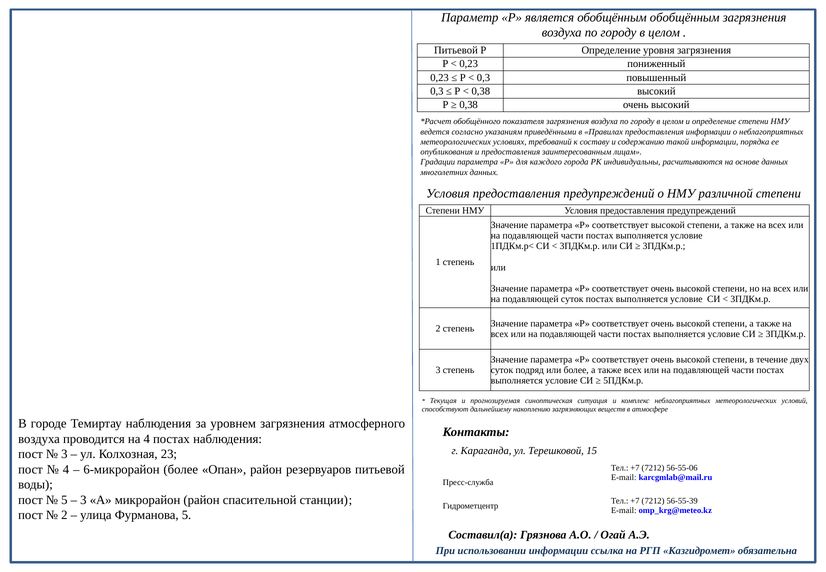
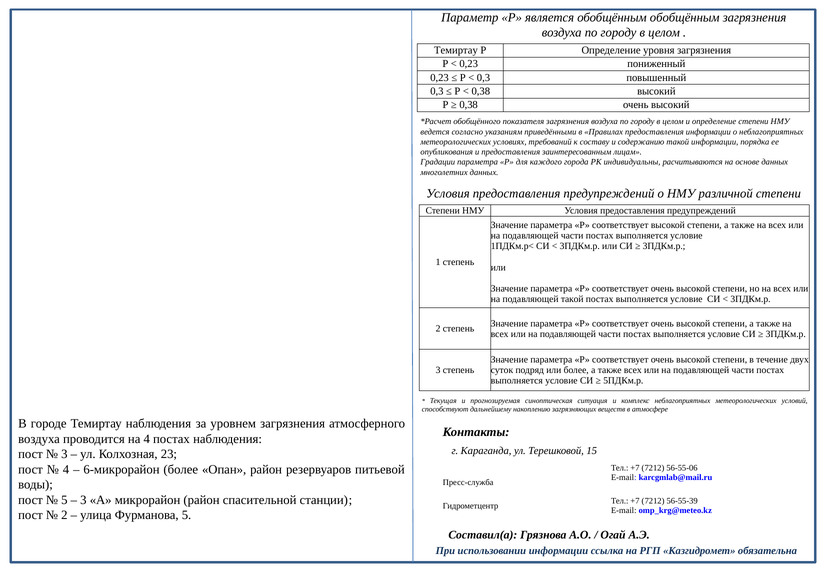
Питьевой: Питьевой -> Темиртау (456, 50)
подавляющей суток: суток -> такой (572, 299)
